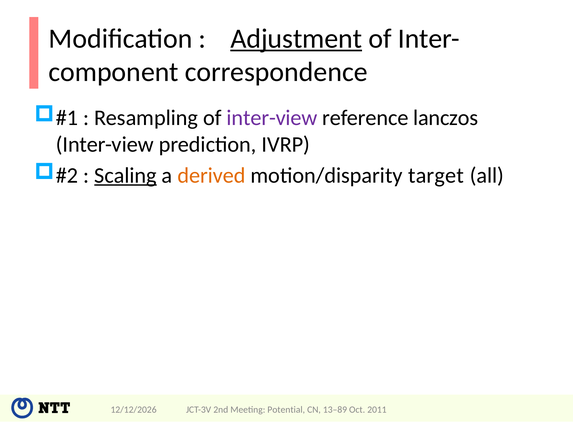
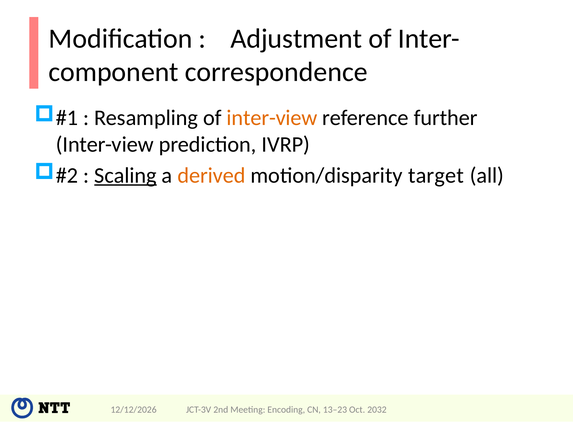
Adjustment underline: present -> none (296, 39)
inter-view colour: purple -> orange (272, 118)
lanczos: lanczos -> further (446, 118)
Potential: Potential -> Encoding (286, 410)
13–89: 13–89 -> 13–23 (335, 410)
2011: 2011 -> 2032 (377, 410)
